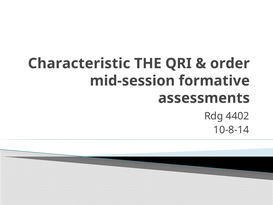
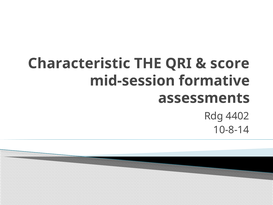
order: order -> score (230, 63)
